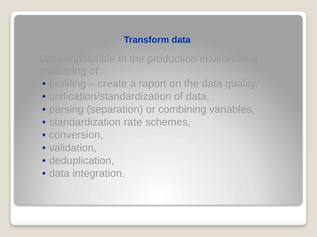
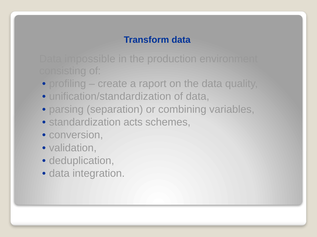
rate: rate -> acts (133, 123)
